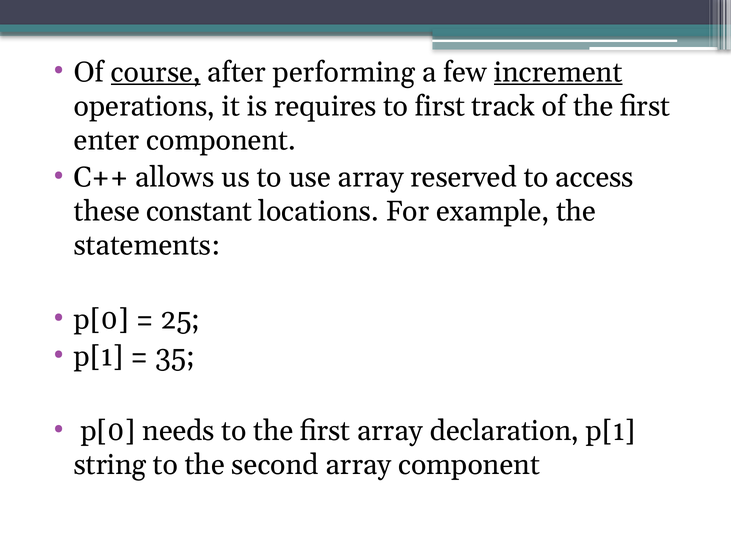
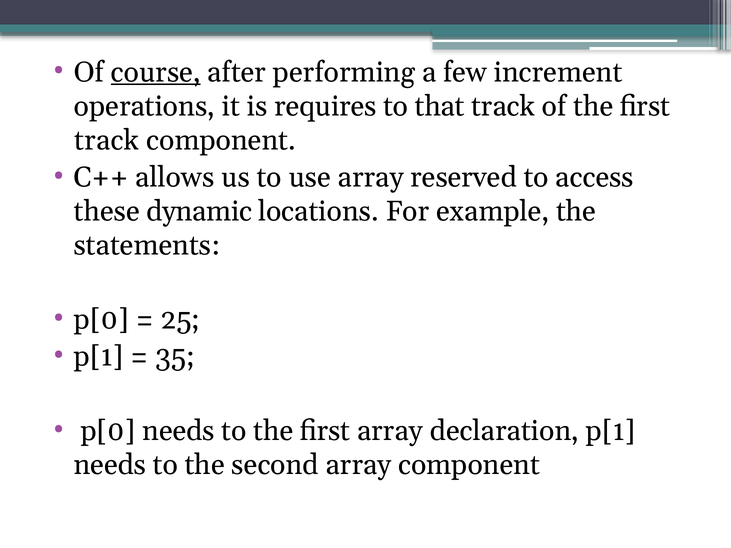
increment underline: present -> none (558, 72)
to first: first -> that (440, 106)
enter: enter -> track (107, 140)
constant: constant -> dynamic (199, 211)
string: string -> needs (110, 465)
